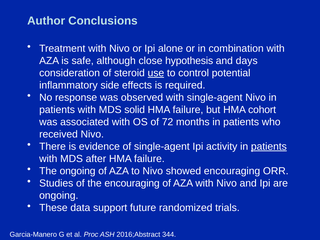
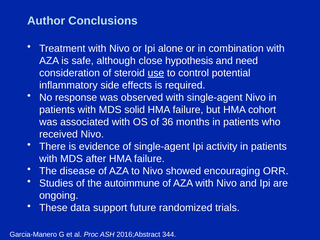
days: days -> need (247, 61)
72: 72 -> 36 (168, 122)
patients underline: present -> none (269, 147)
The ongoing: ongoing -> disease (77, 171)
the encouraging: encouraging -> autoimmune (132, 183)
